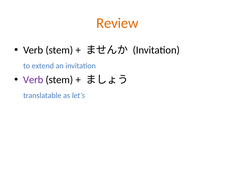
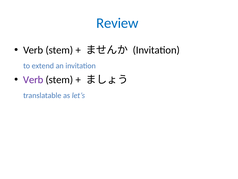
Review colour: orange -> blue (117, 23)
